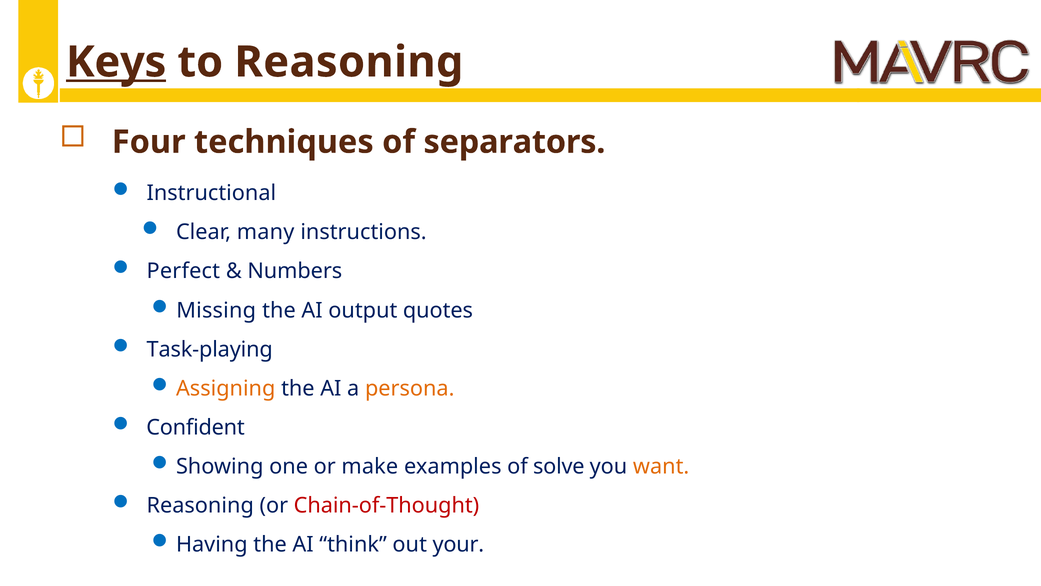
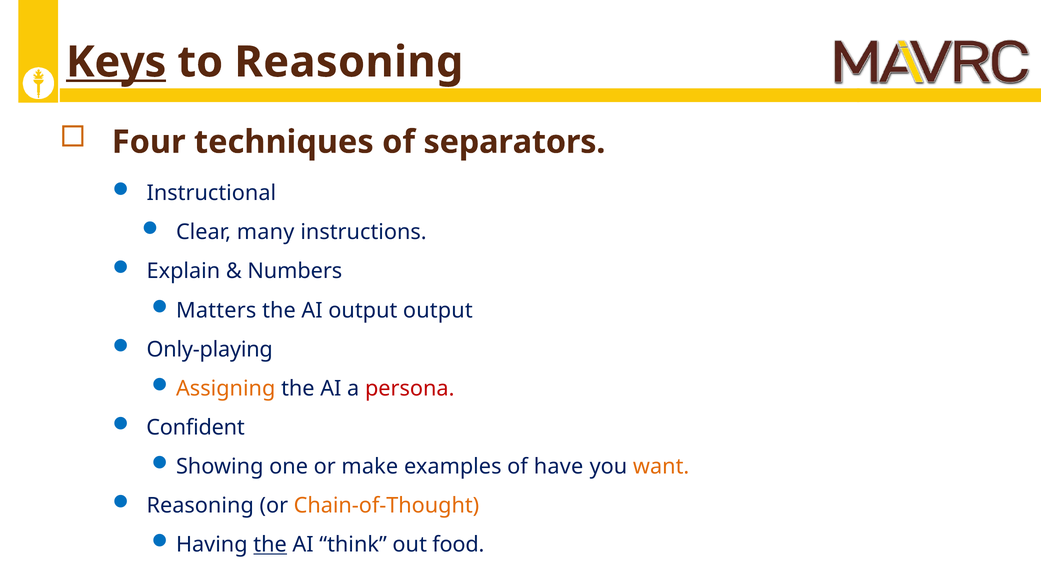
Perfect: Perfect -> Explain (183, 271)
Missing: Missing -> Matters (216, 310)
output quotes: quotes -> output (438, 310)
Task-playing: Task-playing -> Only-playing (210, 349)
persona colour: orange -> red (410, 388)
solve: solve -> have (559, 466)
Chain-of-Thought colour: red -> orange (386, 505)
the underline: none -> present (270, 544)
your: your -> food (458, 544)
